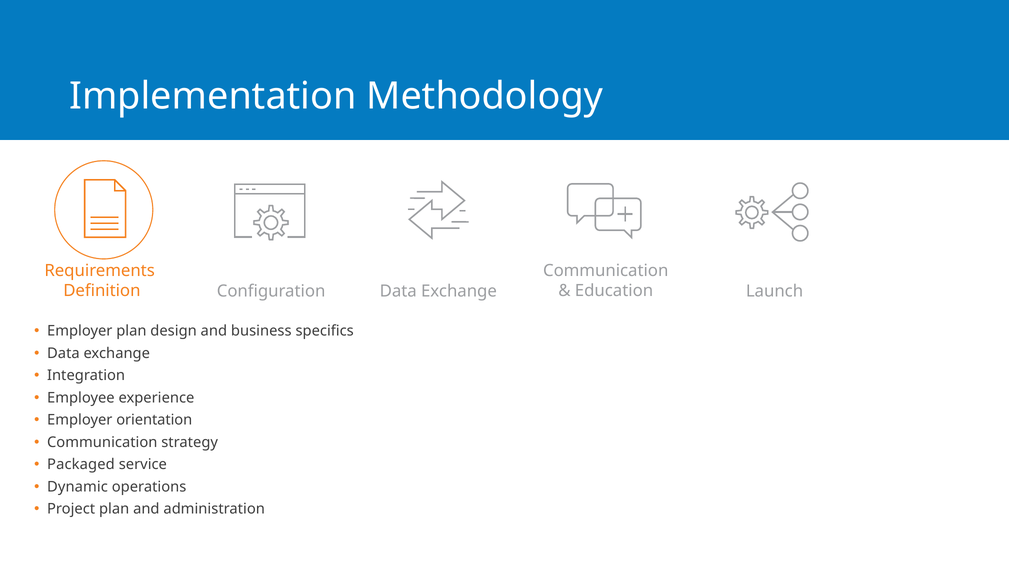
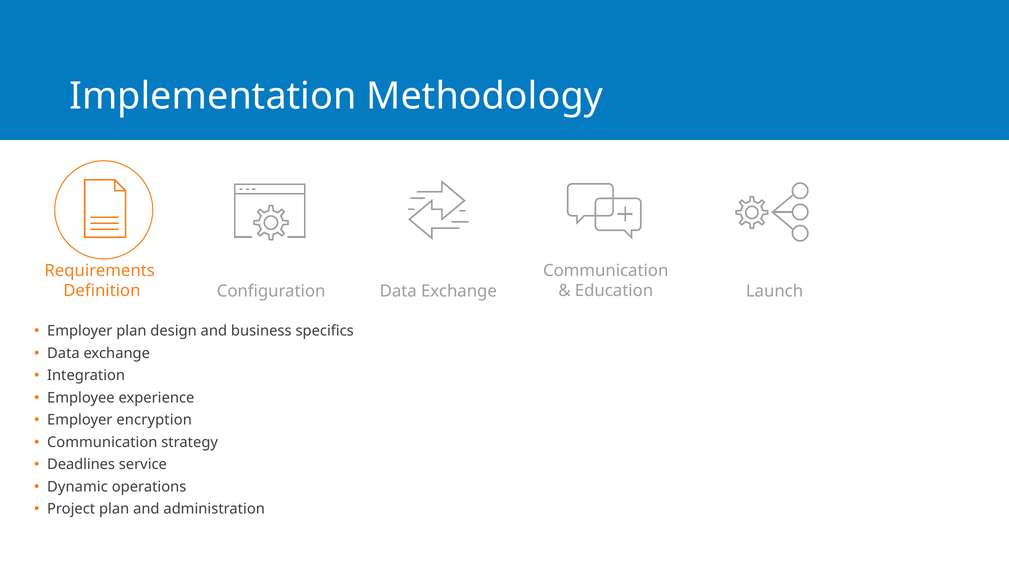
orientation: orientation -> encryption (154, 420)
Packaged: Packaged -> Deadlines (81, 464)
